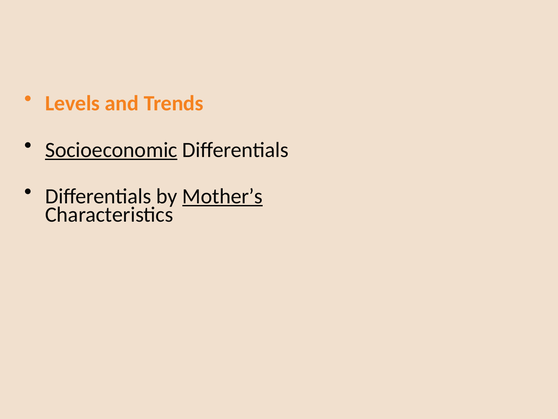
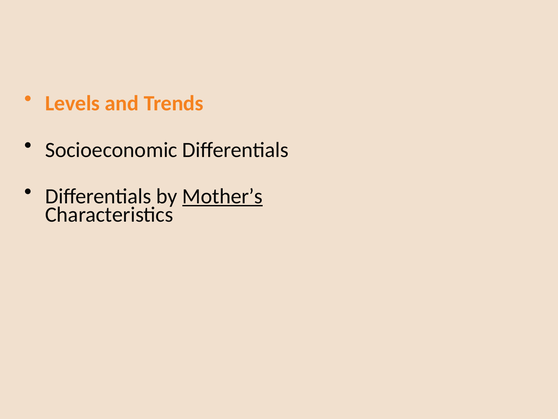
Socioeconomic underline: present -> none (111, 150)
